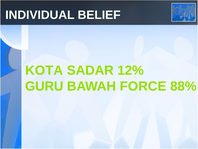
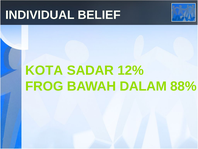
GURU: GURU -> FROG (44, 86)
FORCE: FORCE -> DALAM (143, 86)
